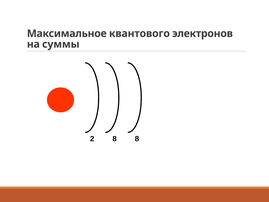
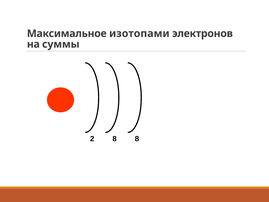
квантового: квантового -> изотопами (139, 33)
